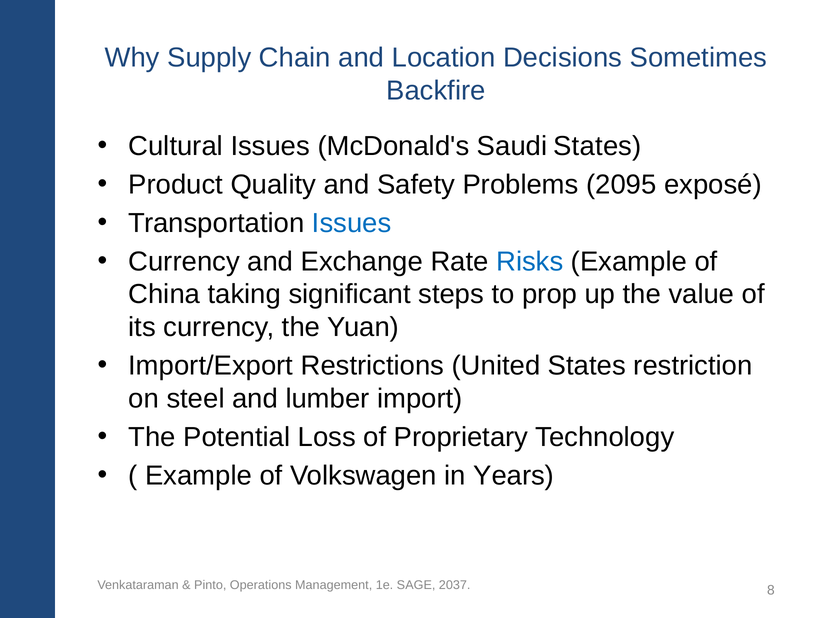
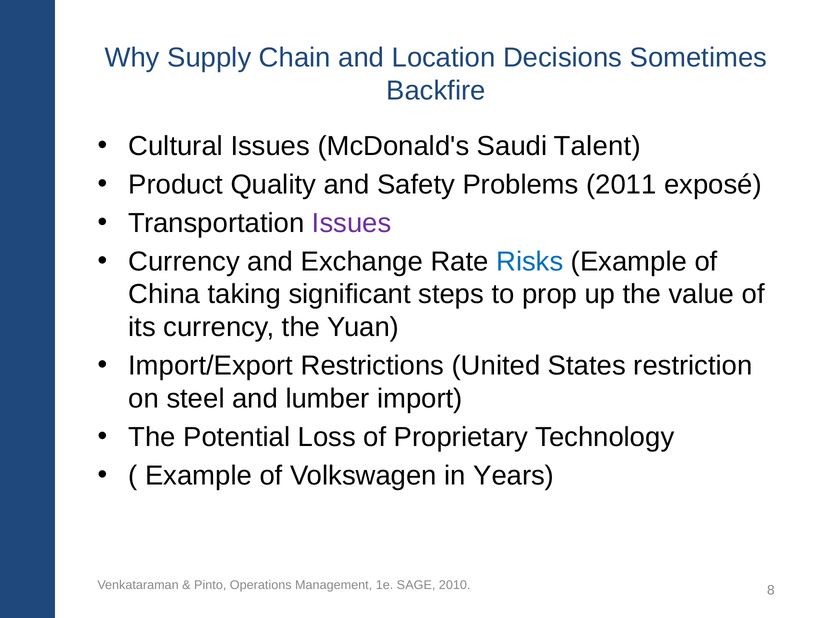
Saudi States: States -> Talent (597, 146)
2095: 2095 -> 2011 (621, 185)
Issues colour: blue -> purple (352, 223)
2037: 2037 -> 2010 (455, 585)
